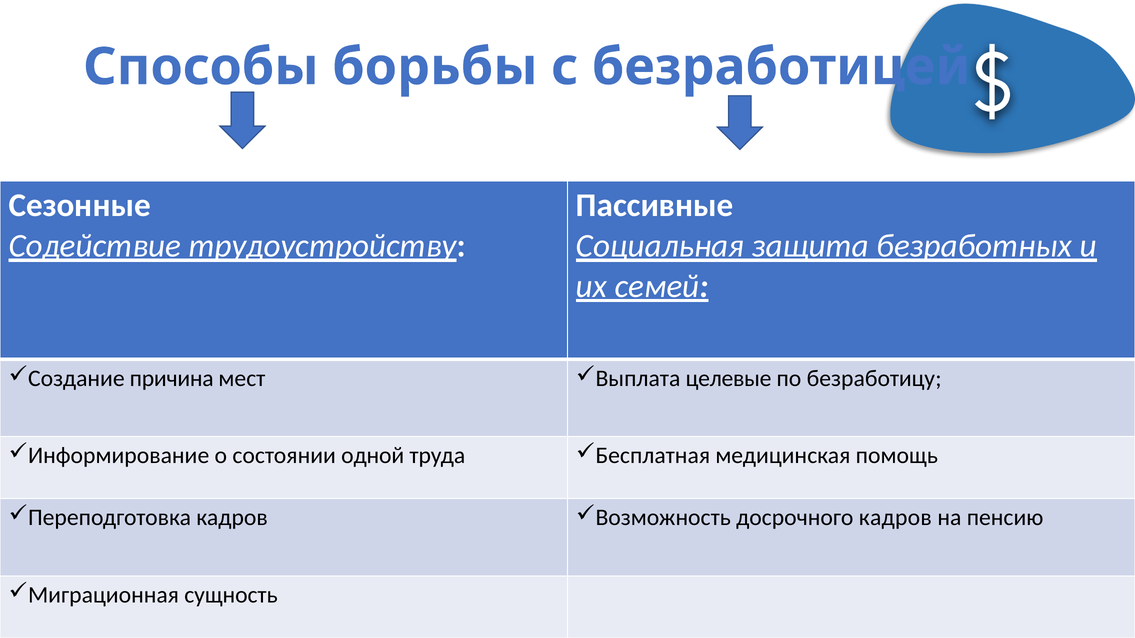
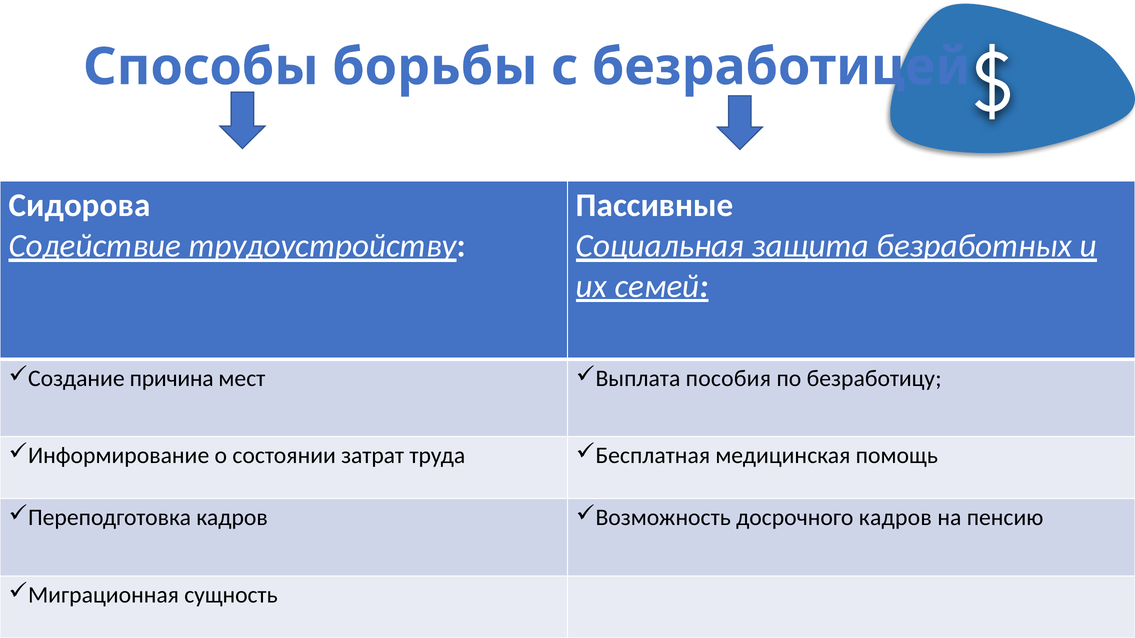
Сезонные: Сезонные -> Сидорова (80, 206)
целевые: целевые -> пособия (728, 379)
одной: одной -> затрат (373, 456)
